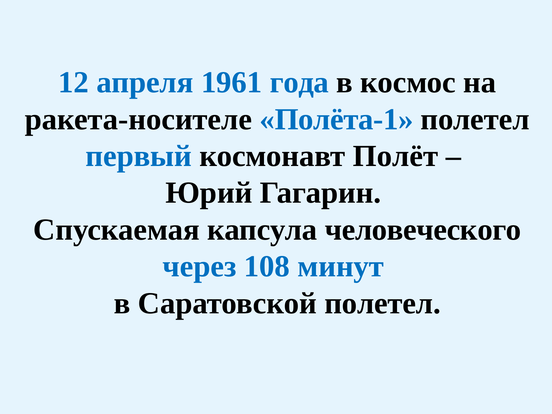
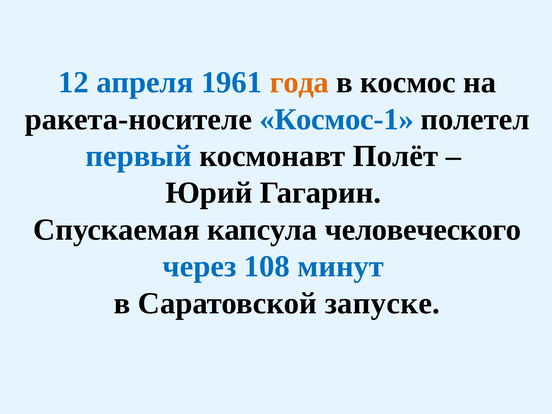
года colour: blue -> orange (299, 82)
Полёта-1: Полёта-1 -> Космос-1 (337, 119)
Саратовской полетел: полетел -> запуске (382, 303)
